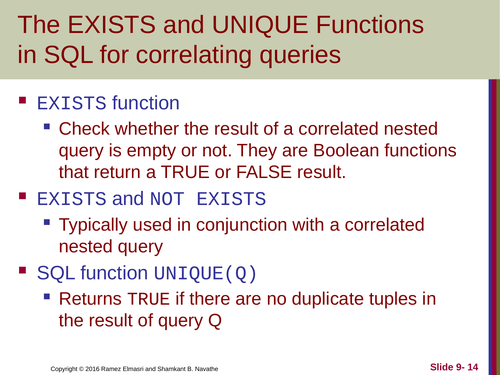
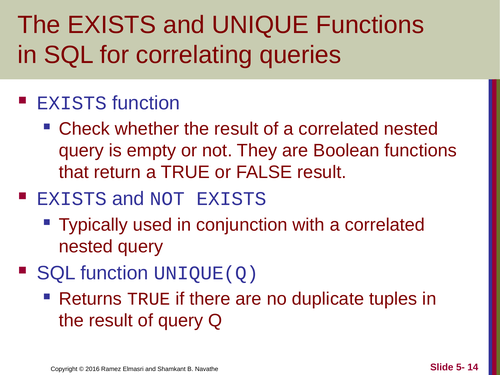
9-: 9- -> 5- (460, 367)
